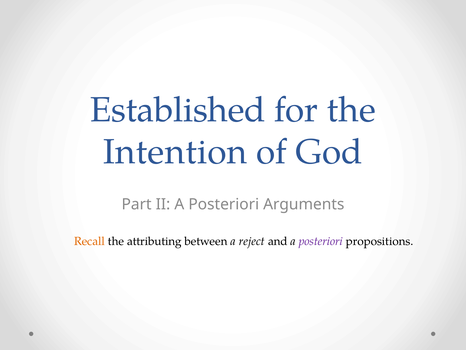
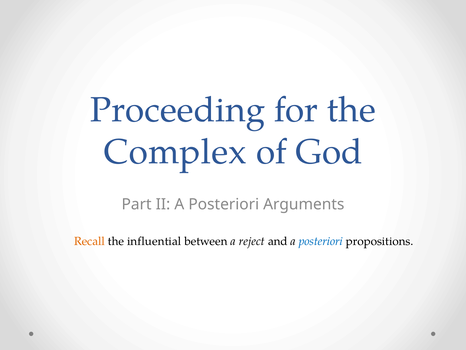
Established: Established -> Proceeding (178, 110)
Intention: Intention -> Complex (175, 152)
attributing: attributing -> influential (154, 241)
posteriori colour: purple -> blue (321, 241)
